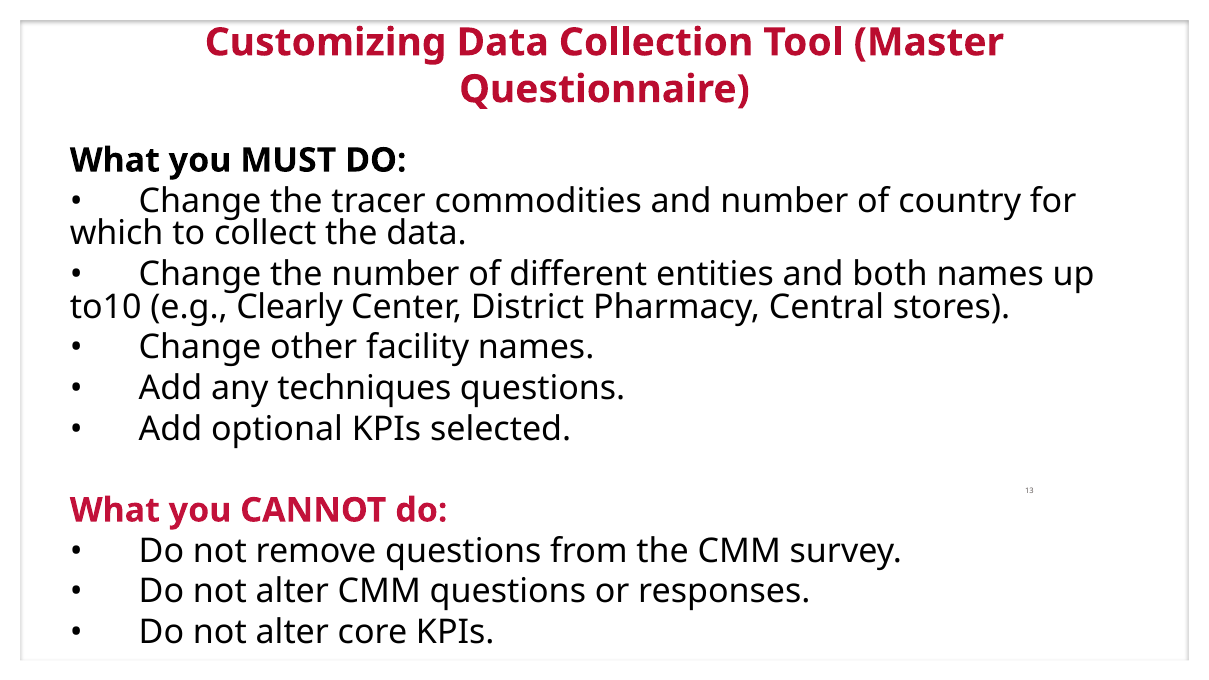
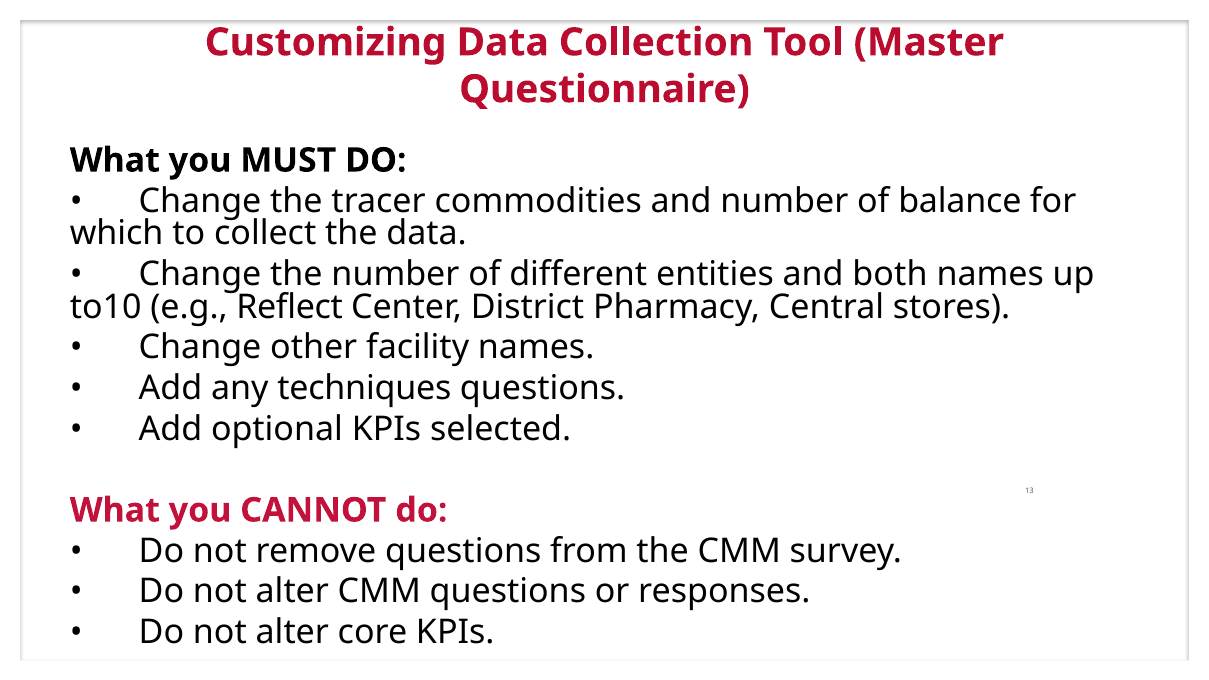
country: country -> balance (960, 201)
Clearly: Clearly -> Reflect (290, 307)
